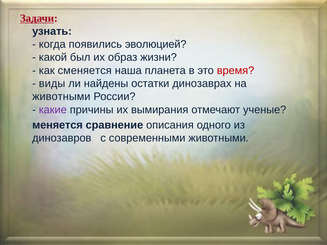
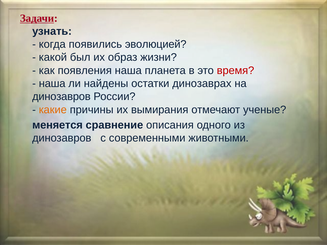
сменяется: сменяется -> появления (85, 71)
виды: виды -> наша (52, 84)
животными: животными -> динозавров (61, 97)
какие colour: purple -> orange (53, 110)
